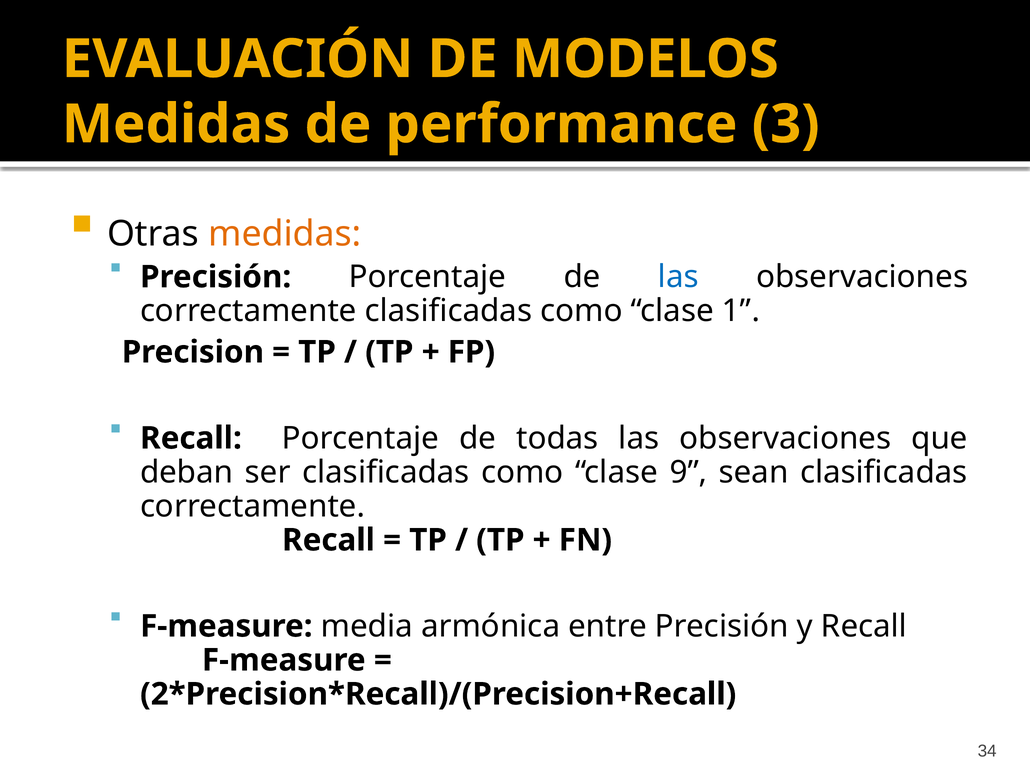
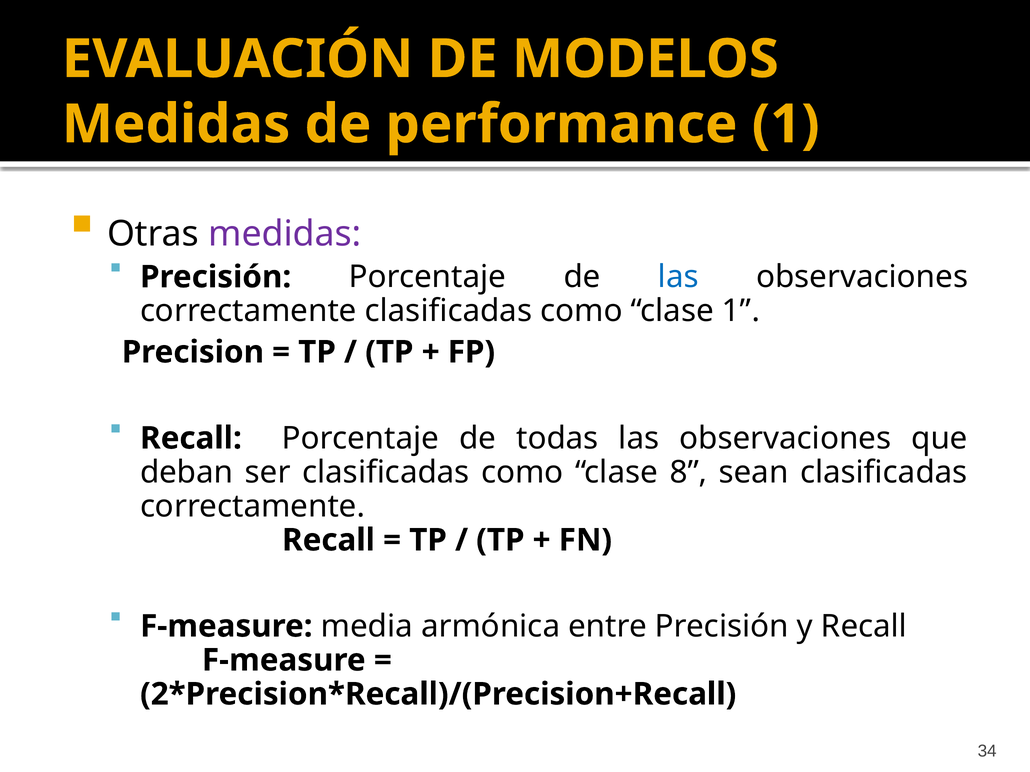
performance 3: 3 -> 1 (786, 124)
medidas colour: orange -> purple (285, 234)
9: 9 -> 8 (688, 472)
